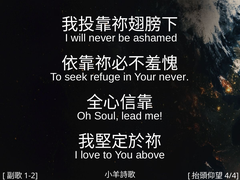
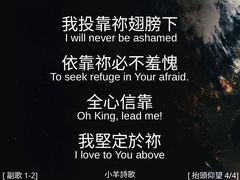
Your never: never -> afraid (174, 77)
Soul: Soul -> King (106, 116)
